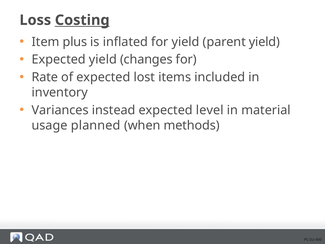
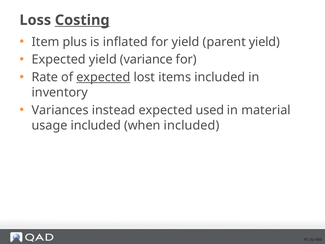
changes: changes -> variance (146, 59)
expected underline: none -> present (103, 77)
level: level -> used (210, 110)
usage planned: planned -> included (96, 125)
when methods: methods -> included (192, 125)
